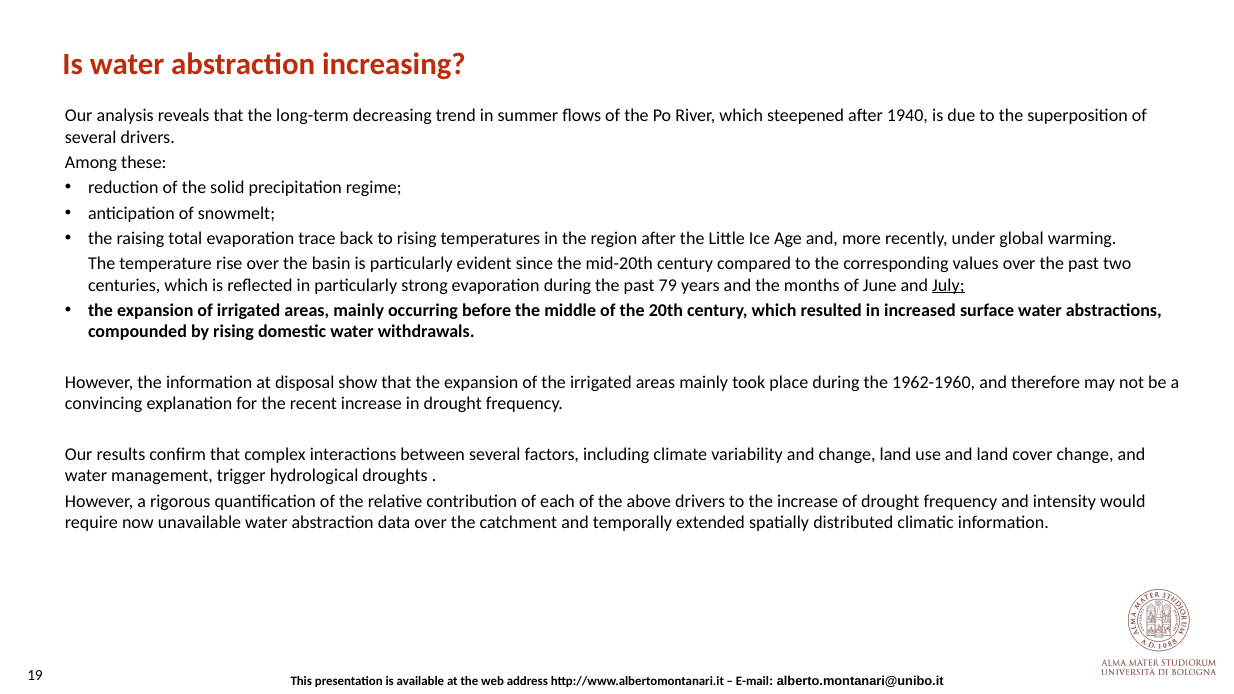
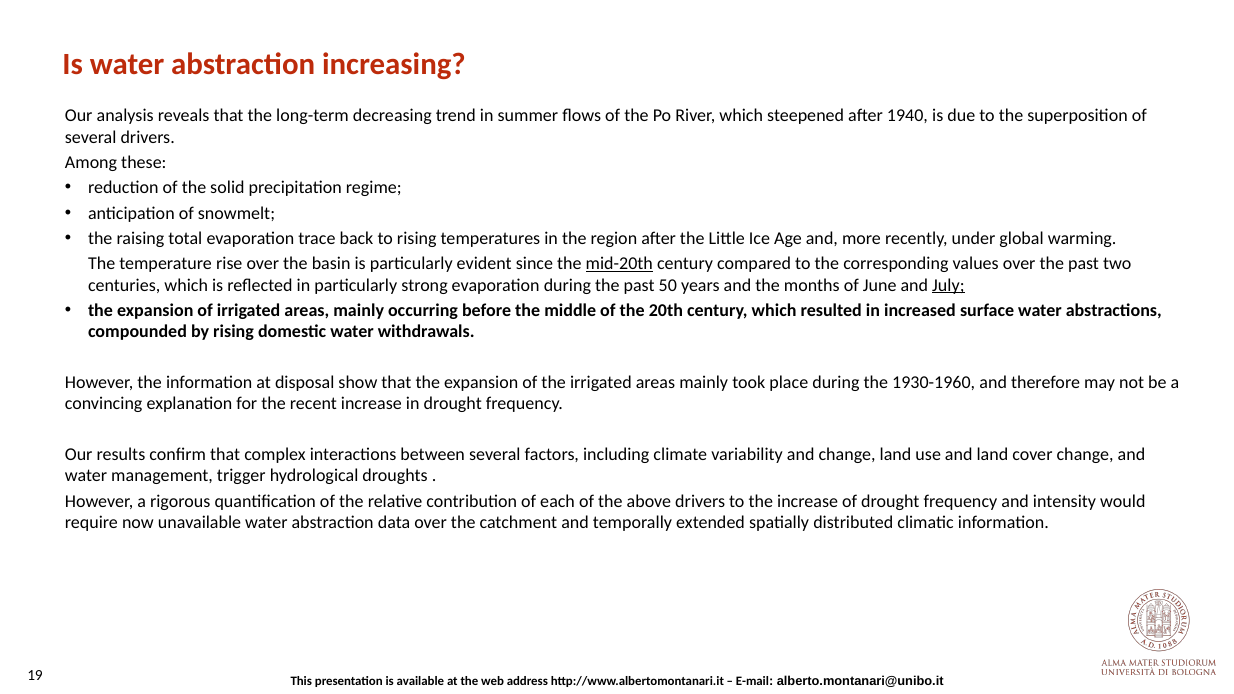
mid-20th underline: none -> present (619, 264)
79: 79 -> 50 (668, 285)
1962-1960: 1962-1960 -> 1930-1960 (934, 382)
